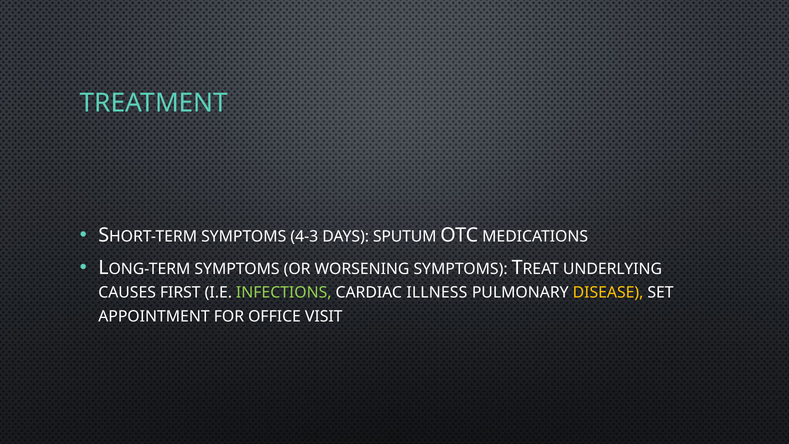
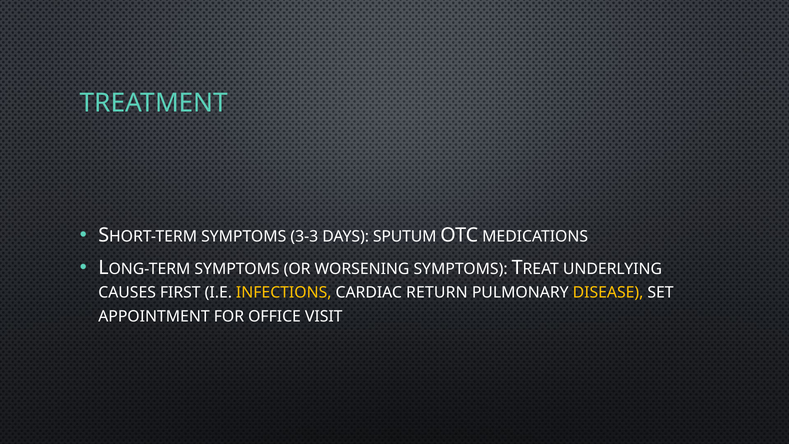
4-3: 4-3 -> 3-3 (304, 236)
INFECTIONS colour: light green -> yellow (284, 293)
ILLNESS: ILLNESS -> RETURN (437, 293)
